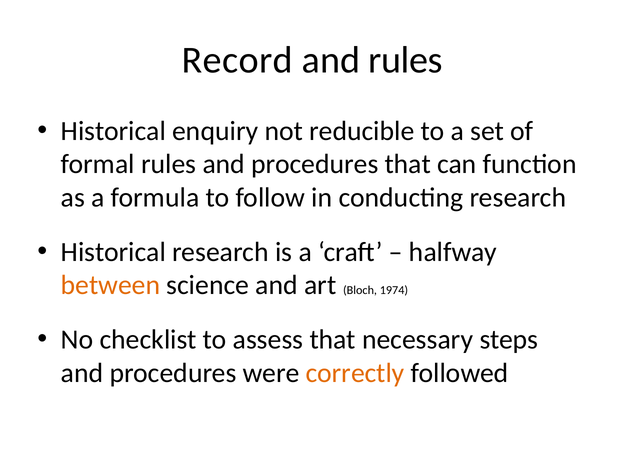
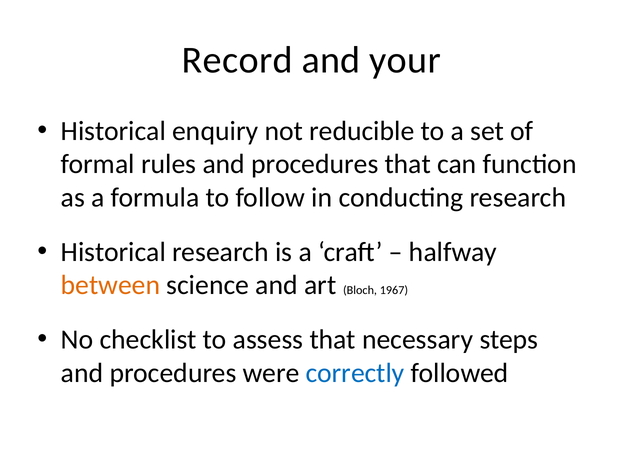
and rules: rules -> your (405, 60)
1974: 1974 -> 1967 (394, 290)
correctly colour: orange -> blue (355, 373)
